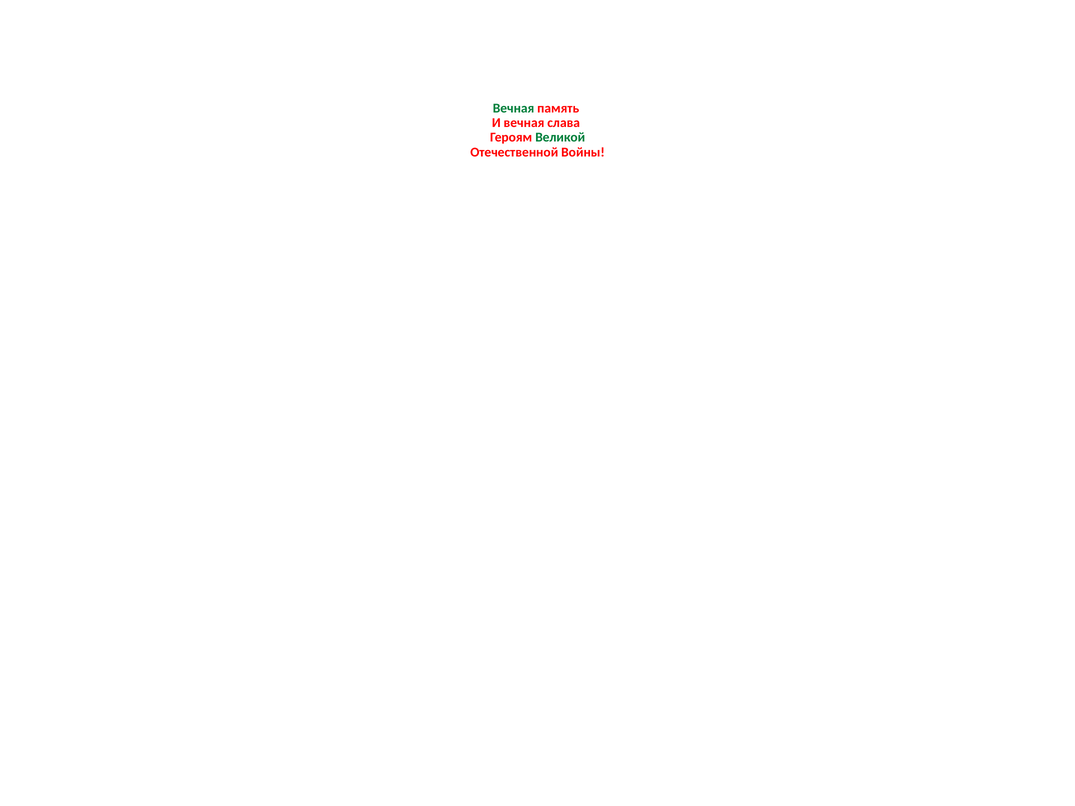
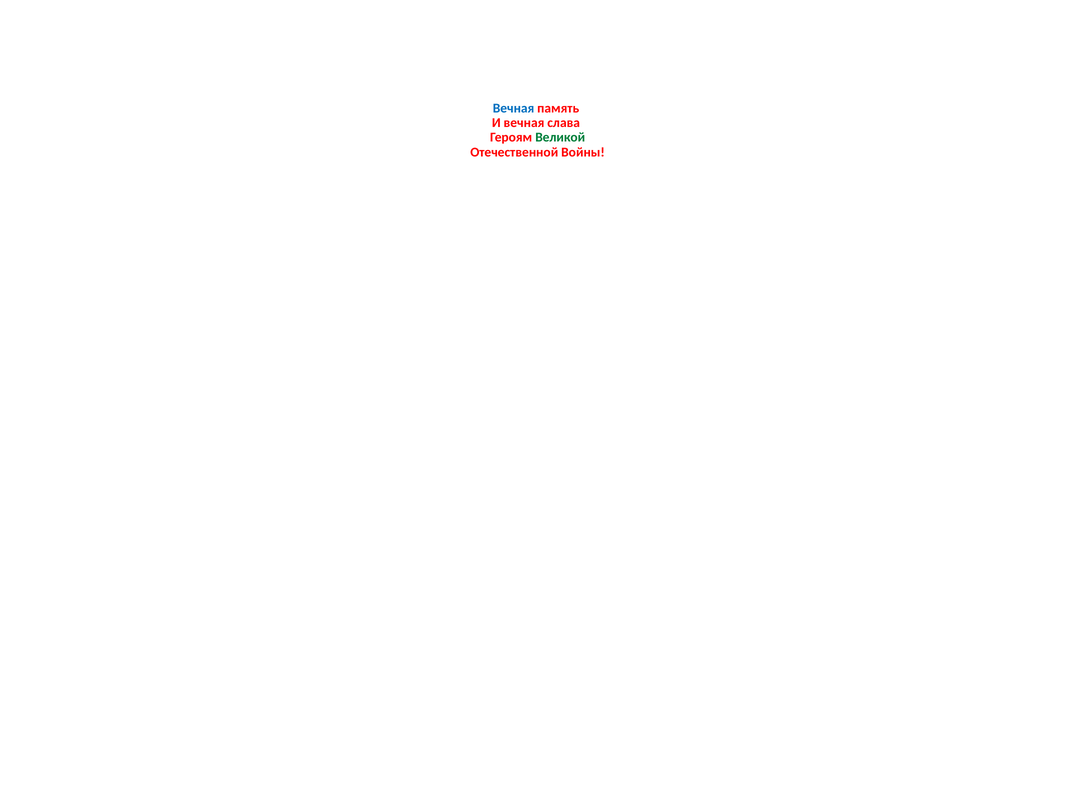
Вечная colour: green -> blue (514, 108)
